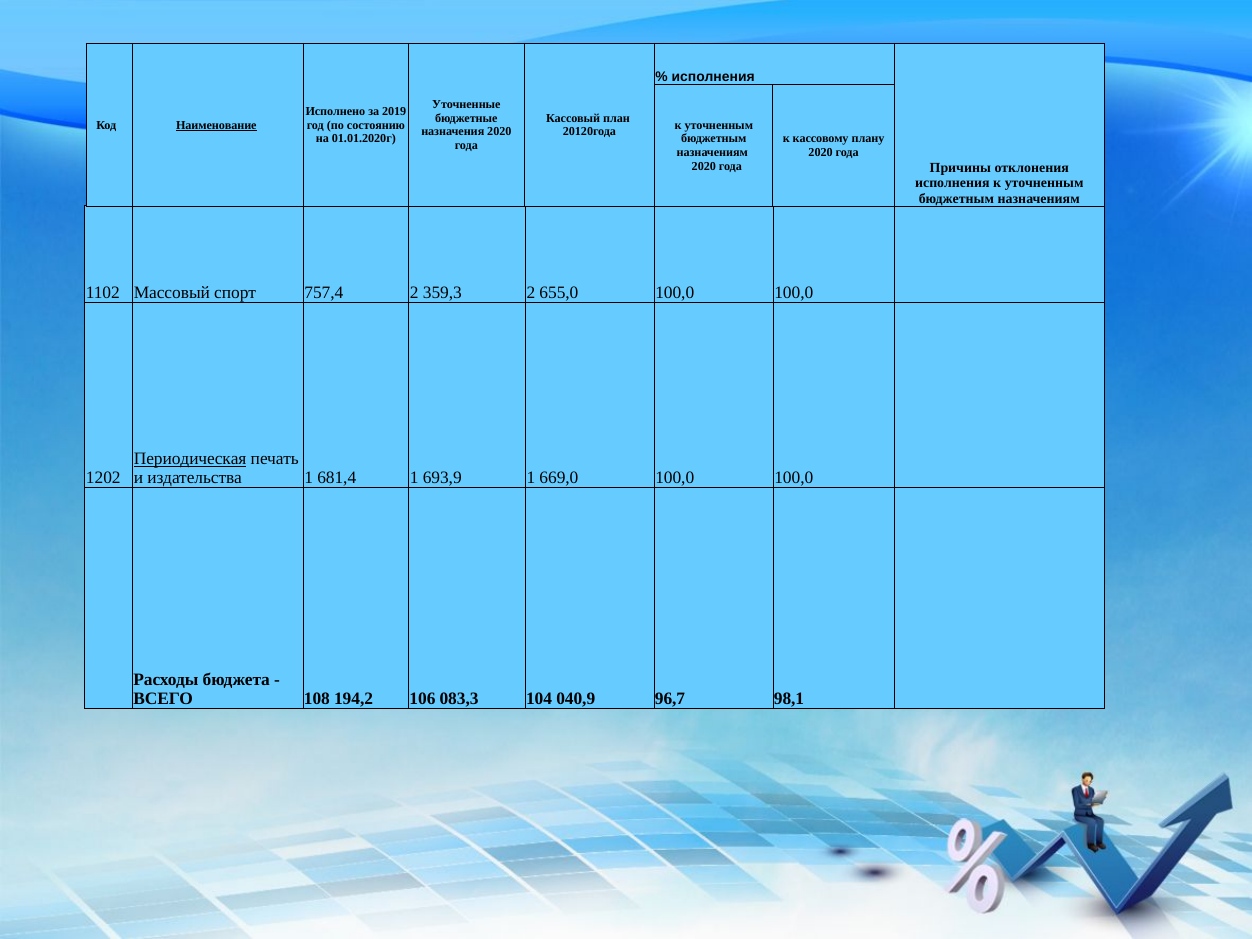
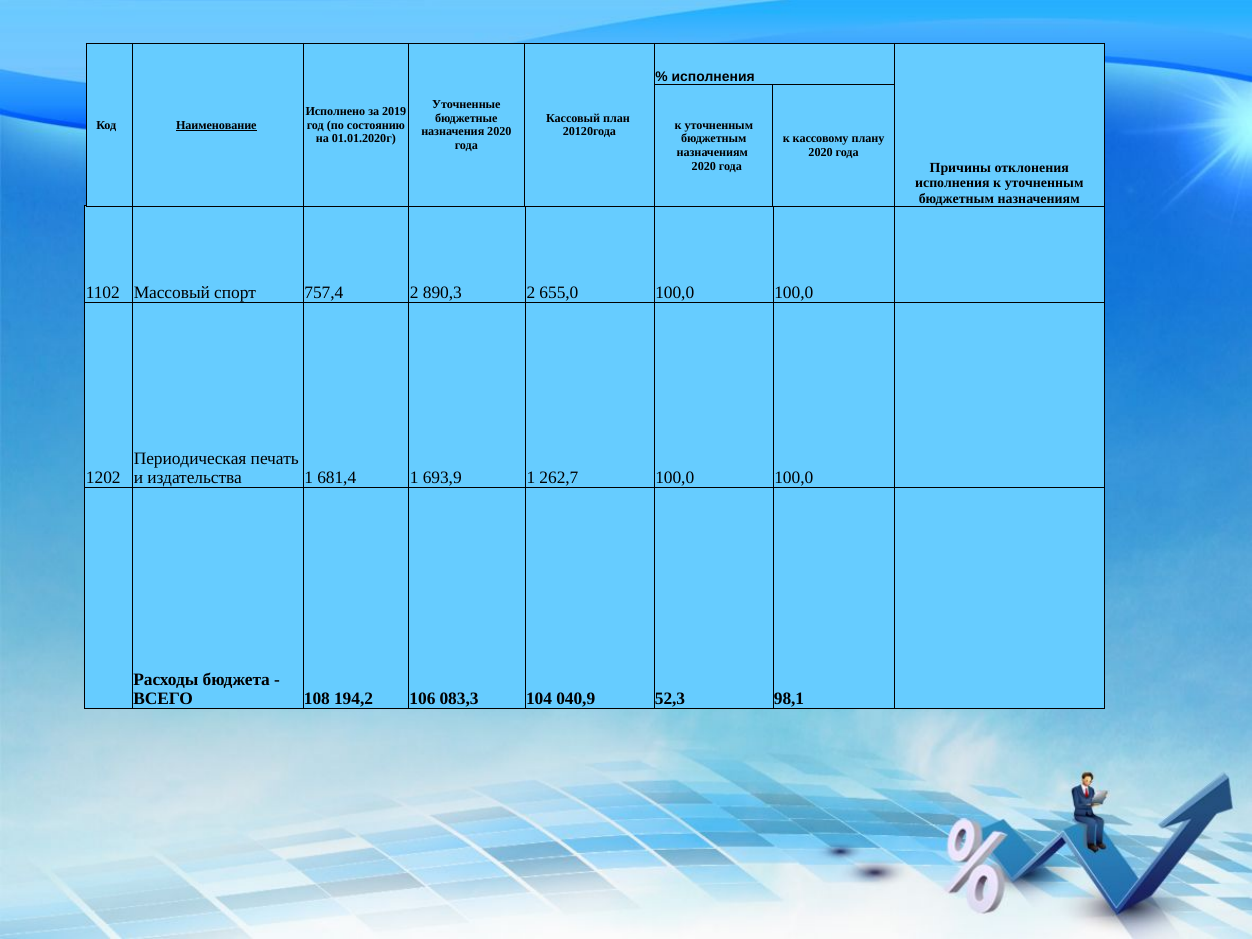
359,3: 359,3 -> 890,3 (442, 292)
Периодическая underline: present -> none (190, 459)
669,0: 669,0 -> 262,7 (559, 478)
96,7: 96,7 -> 52,3 (670, 699)
